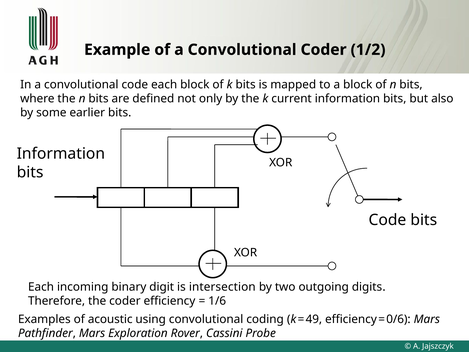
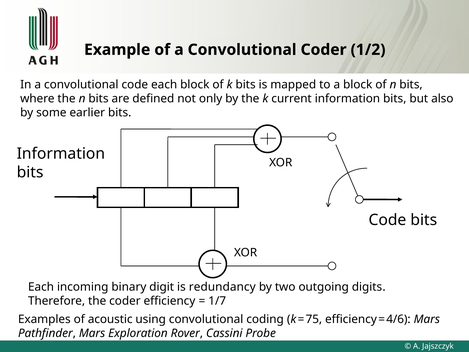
intersection: intersection -> redundancy (222, 287)
1/6: 1/6 -> 1/7 (217, 301)
49: 49 -> 75 (314, 319)
0/6: 0/6 -> 4/6 (398, 319)
